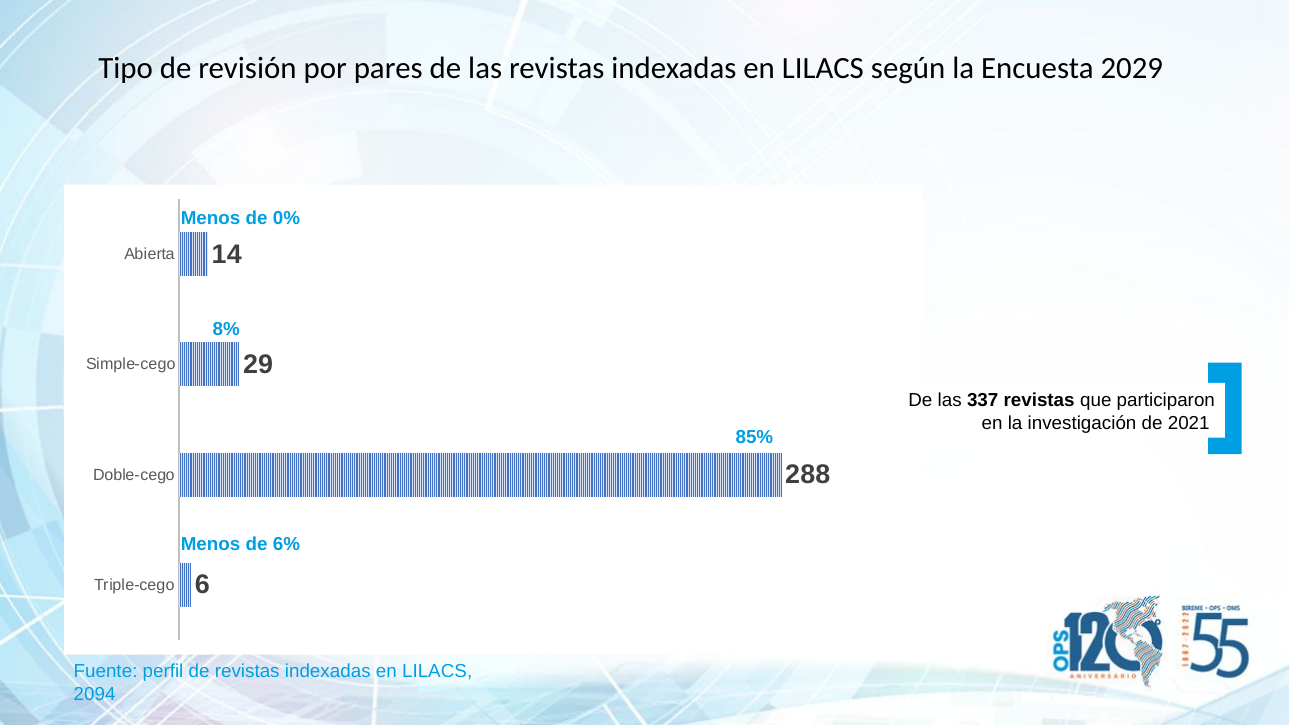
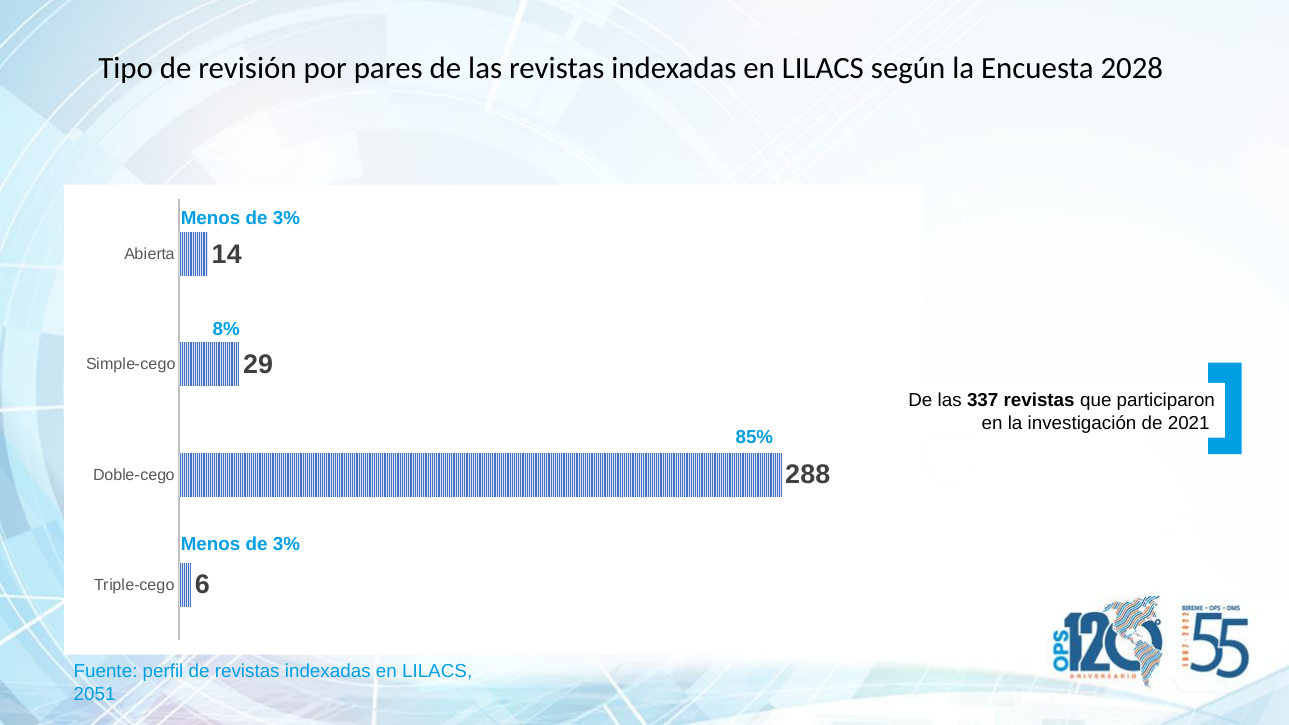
2029: 2029 -> 2028 (1132, 68)
0%: 0% -> 3% (286, 219)
6%: 6% -> 3% (286, 544)
2094: 2094 -> 2051 (95, 694)
